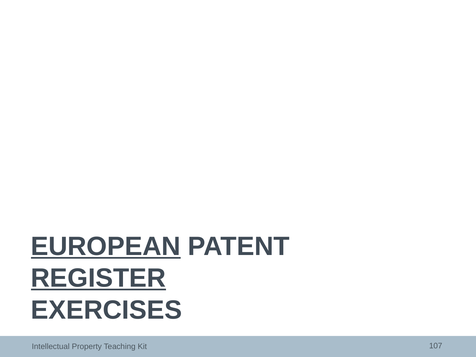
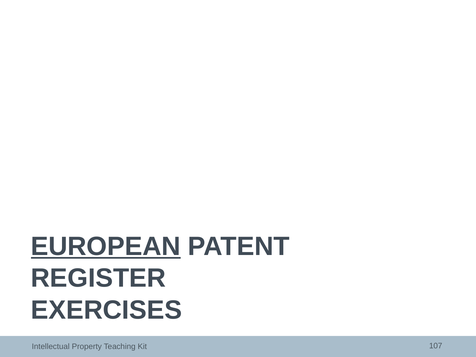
REGISTER underline: present -> none (98, 278)
